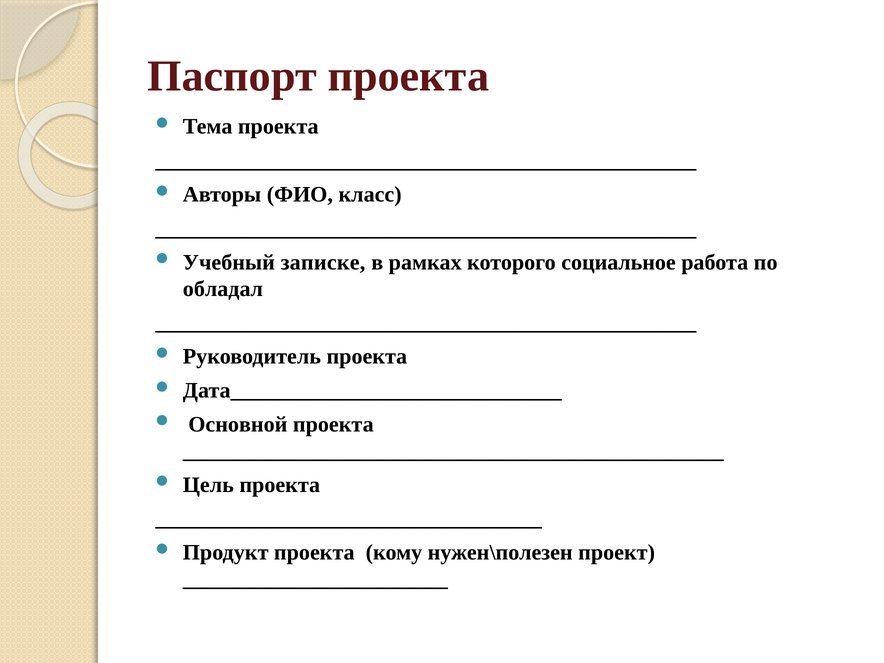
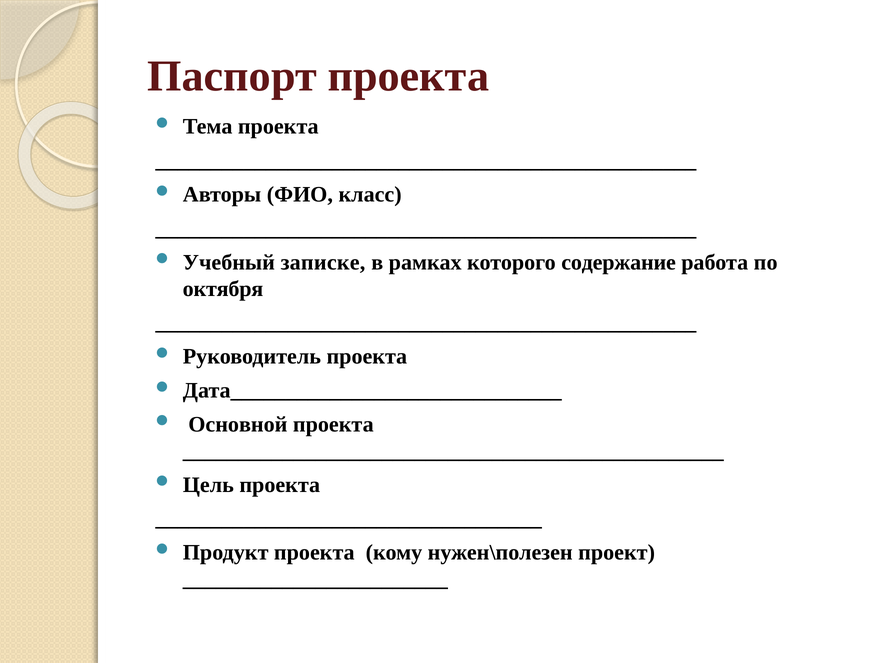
социальное: социальное -> содержание (619, 262)
обладал: обладал -> октября (223, 289)
